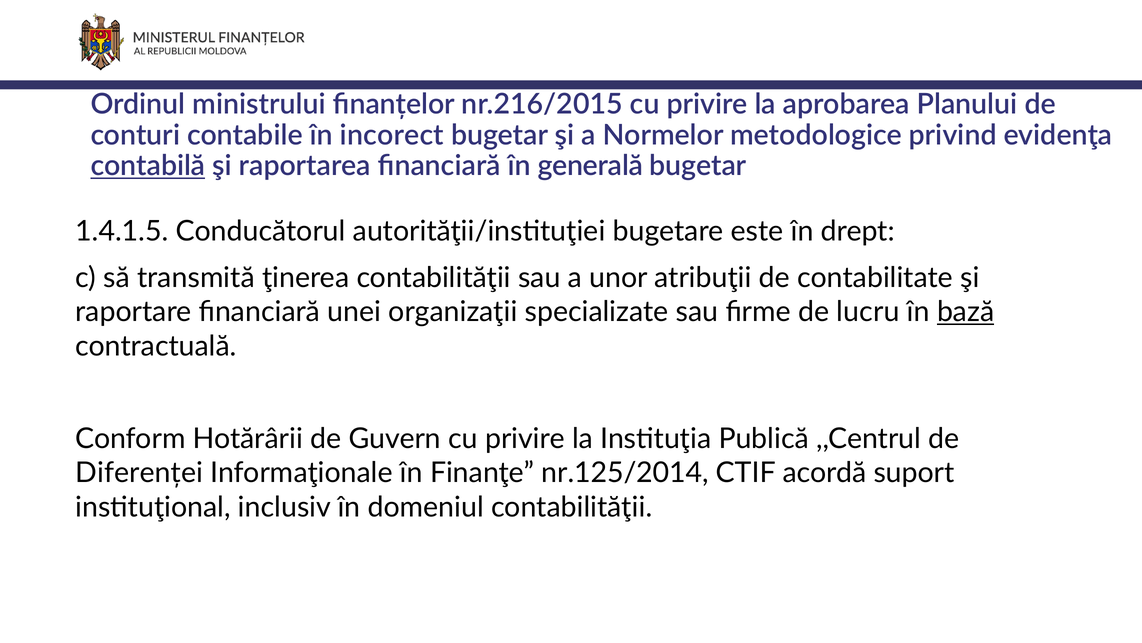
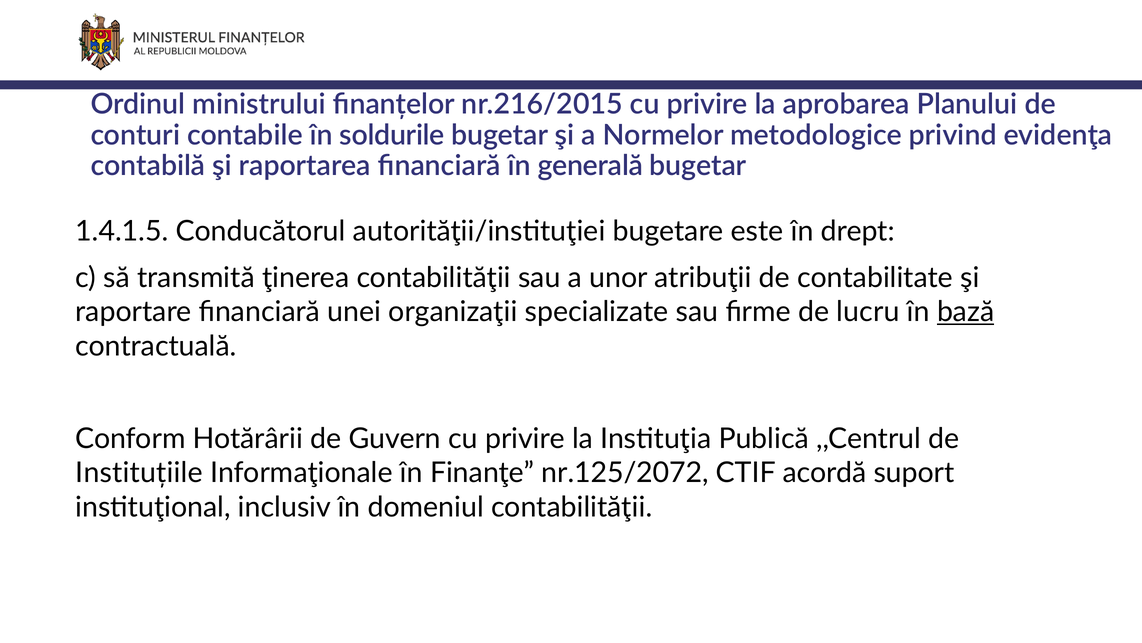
incorect: incorect -> soldurile (392, 135)
contabilă underline: present -> none (148, 166)
Diferenței: Diferenței -> Instituțiile (139, 473)
nr.125/2014: nr.125/2014 -> nr.125/2072 (625, 473)
